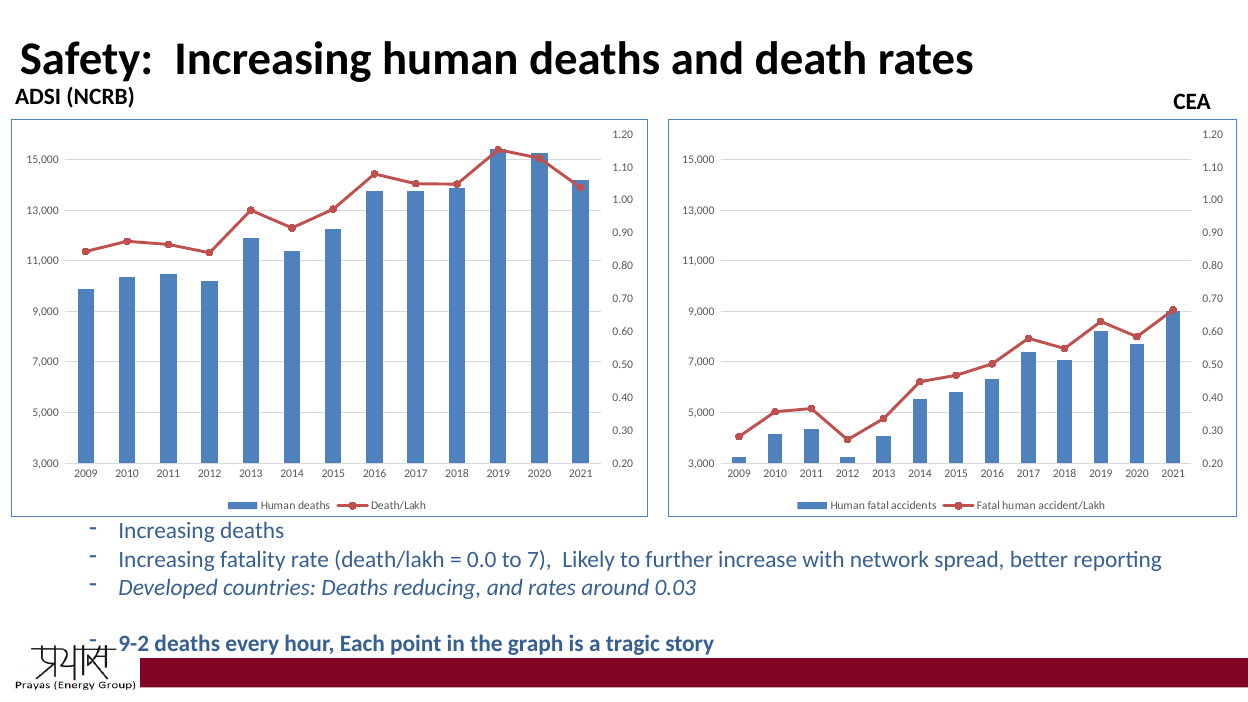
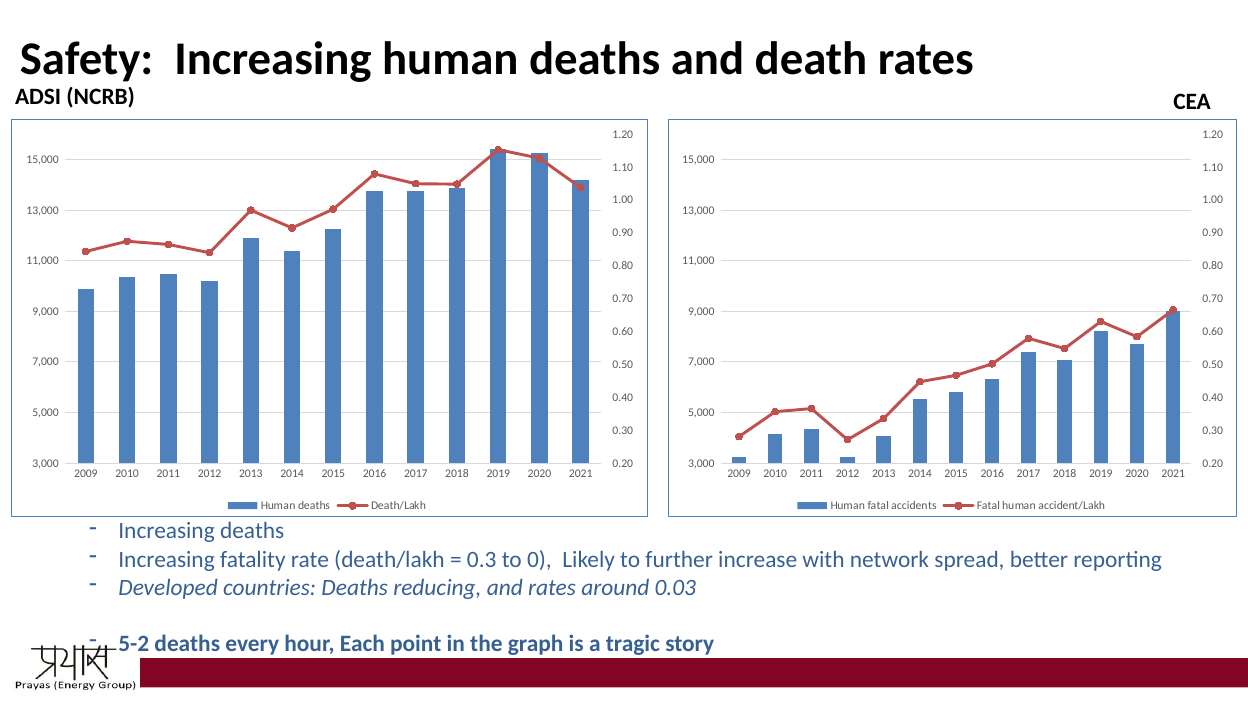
0.0: 0.0 -> 0.3 (482, 559)
7: 7 -> 0 (539, 559)
9-2: 9-2 -> 5-2 (134, 644)
